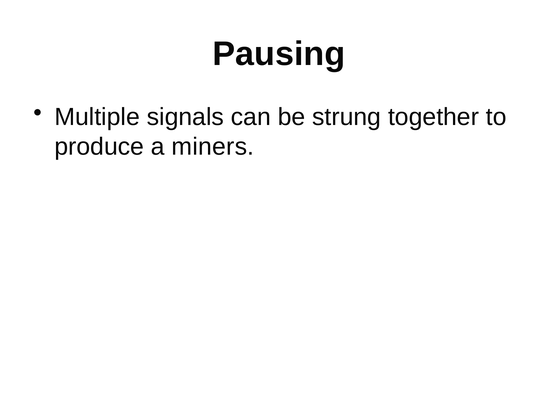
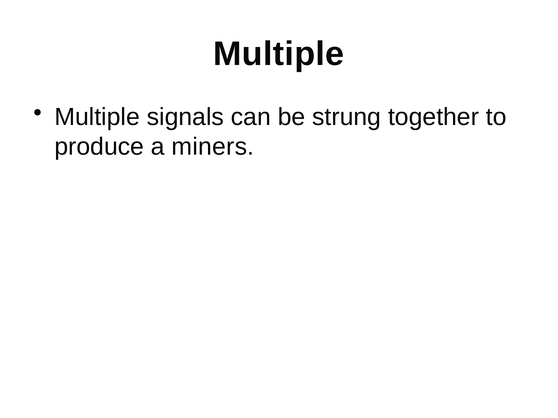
Pausing: Pausing -> Multiple (279, 54)
